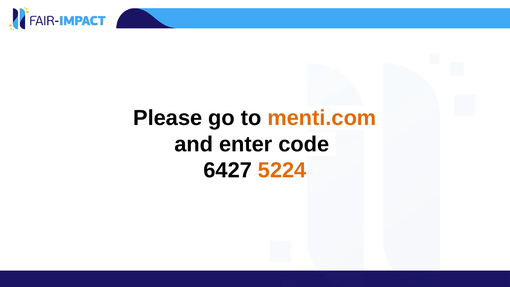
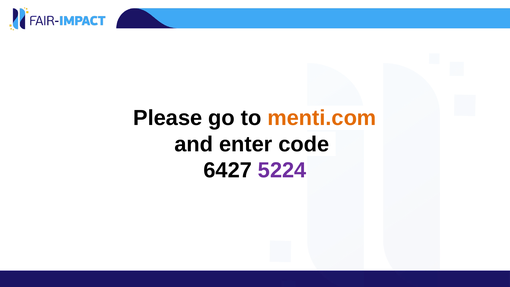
5224 colour: orange -> purple (282, 170)
